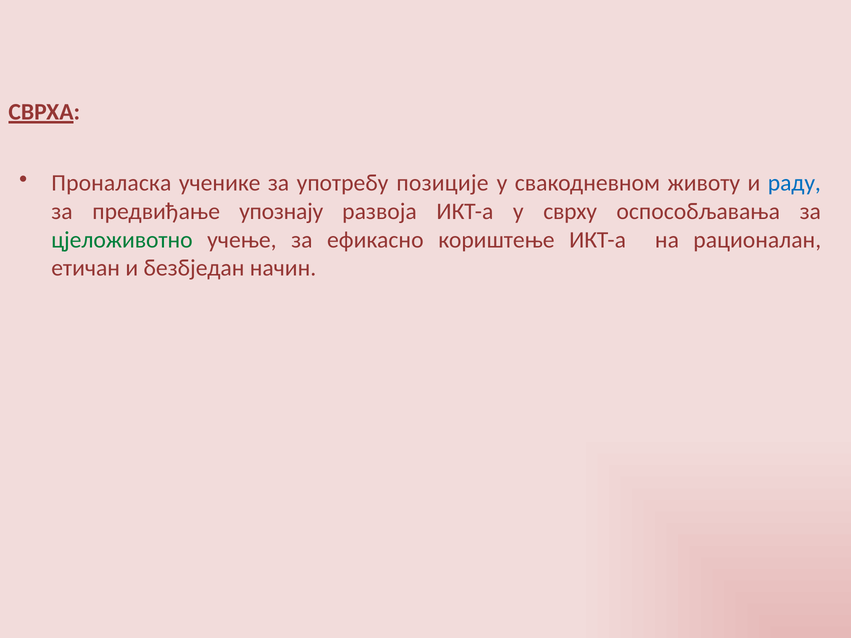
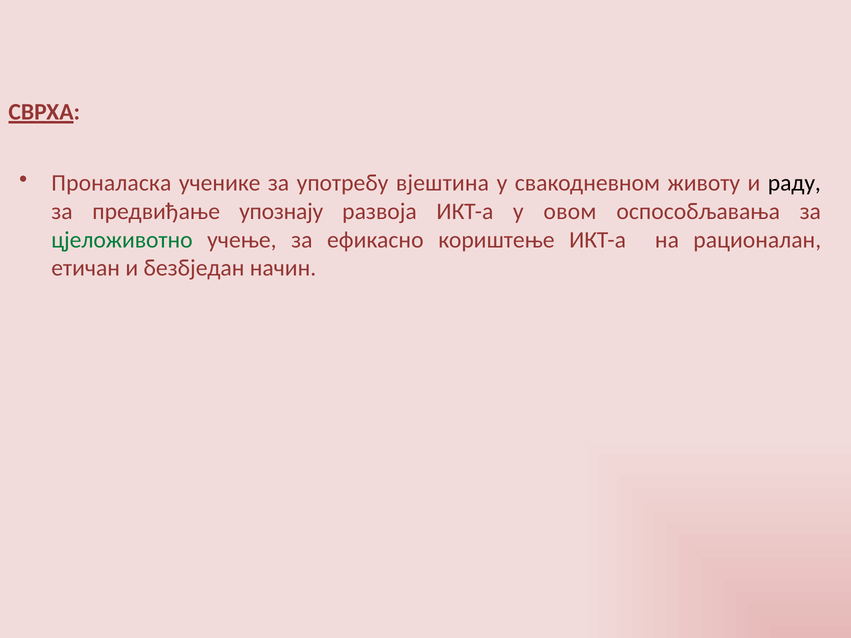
позиције: позиције -> вјештина (443, 183)
раду colour: blue -> black (794, 183)
сврху: сврху -> овом (570, 212)
